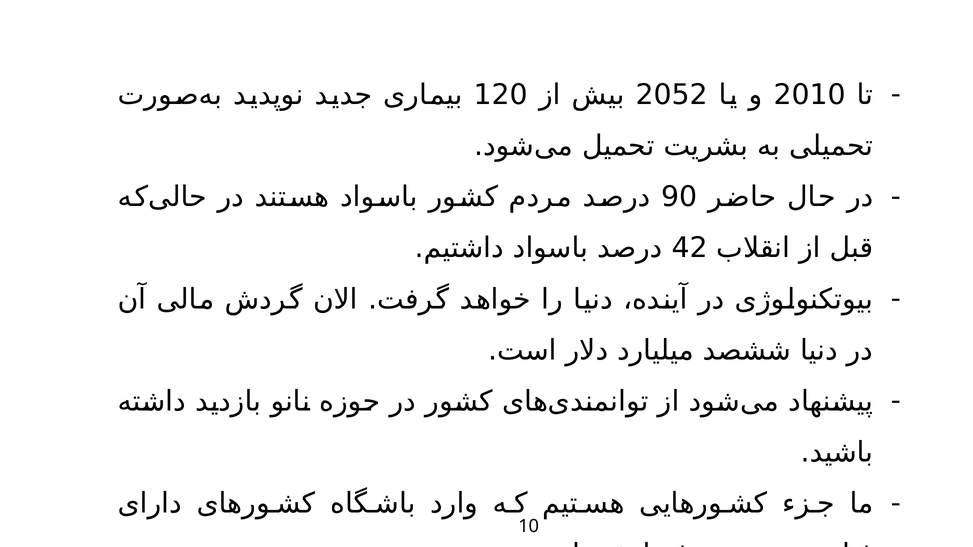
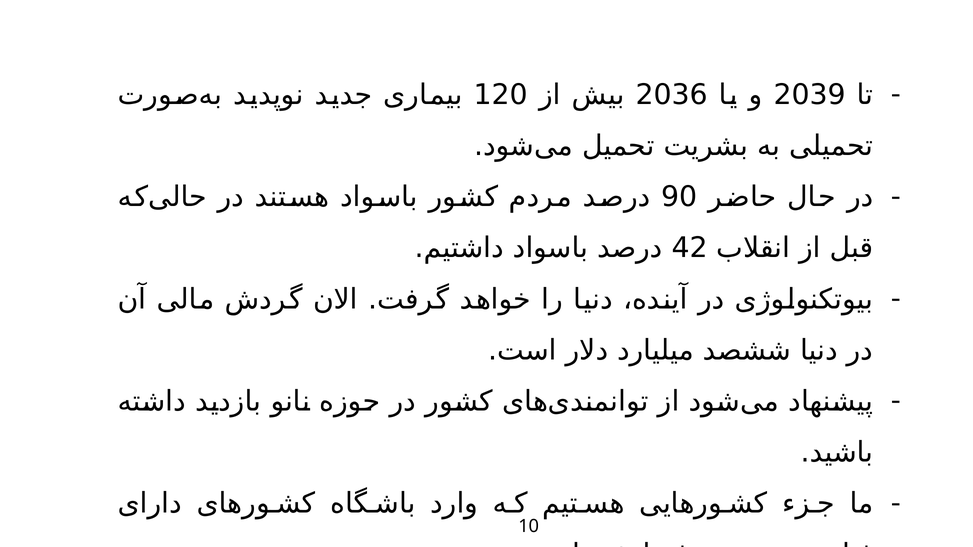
2052: 2052 -> 2036 (672, 95)
2010: 2010 -> 2039 (810, 95)
